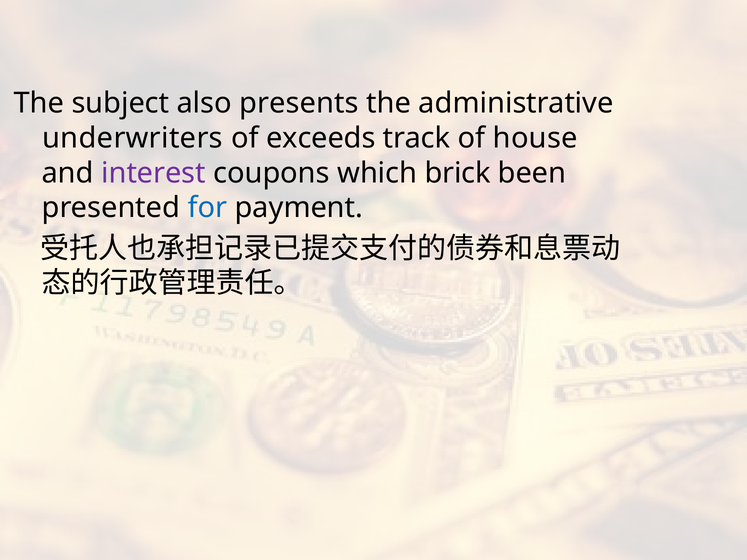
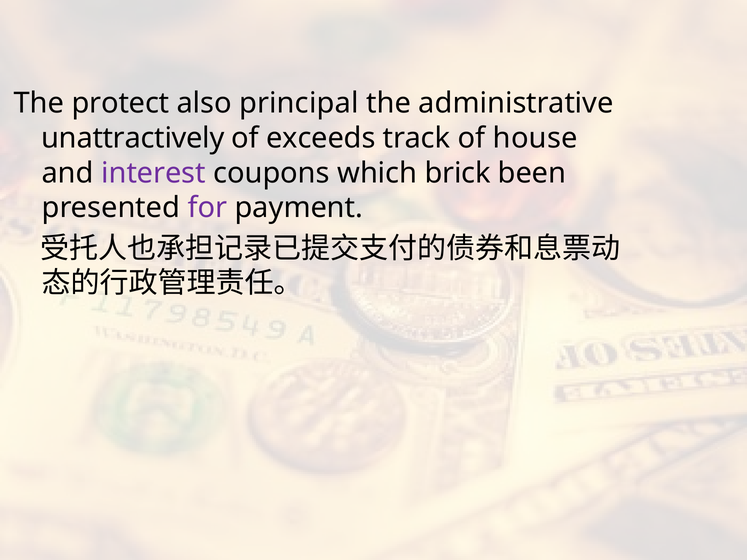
subject: subject -> protect (120, 103)
presents: presents -> principal (299, 103)
underwriters: underwriters -> unattractively (133, 138)
for colour: blue -> purple (207, 208)
